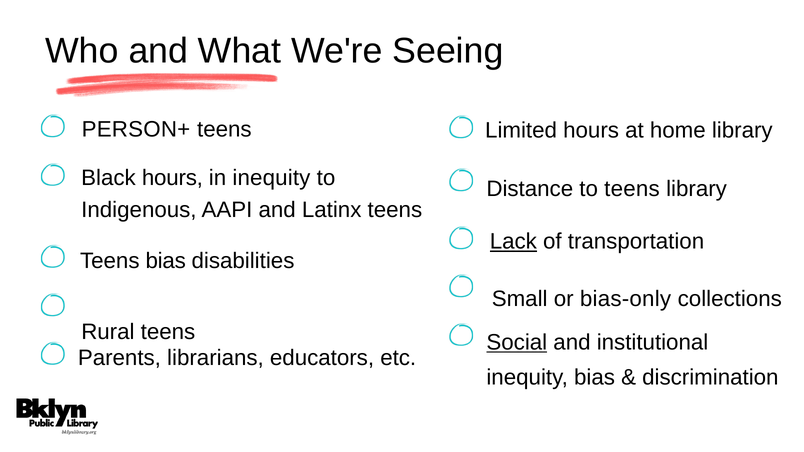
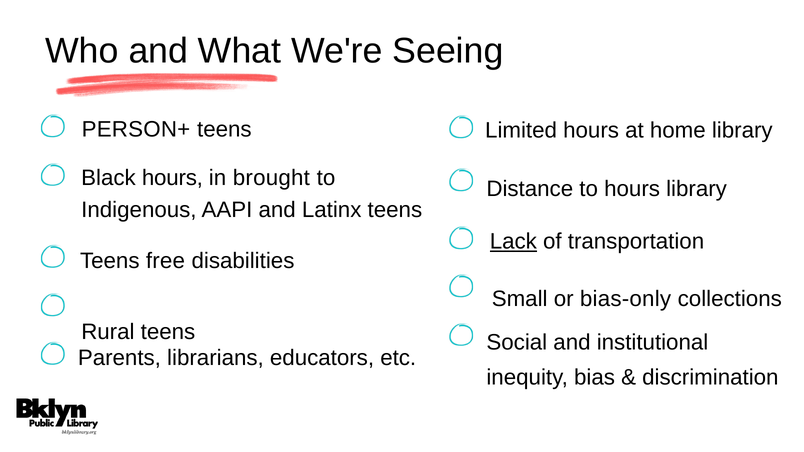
in inequity: inequity -> brought (271, 178)
to teens: teens -> hours (632, 189)
Teens bias: bias -> free (165, 261)
Social underline: present -> none (517, 343)
